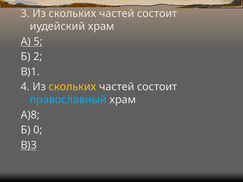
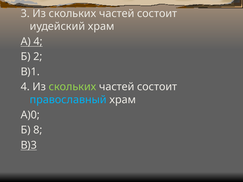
А 5: 5 -> 4 (38, 42)
скольких colour: yellow -> light green (73, 87)
А)8: А)8 -> А)0 (30, 115)
0: 0 -> 8 (38, 130)
